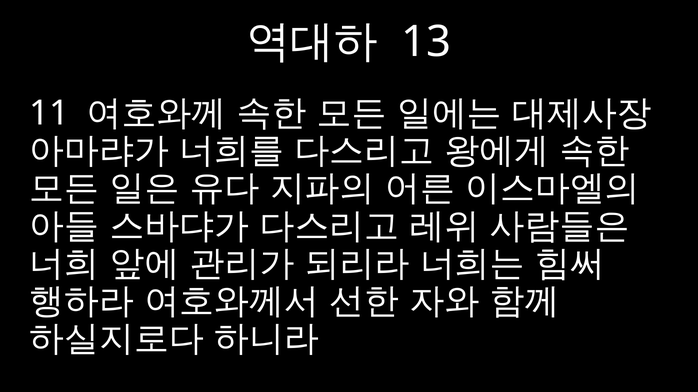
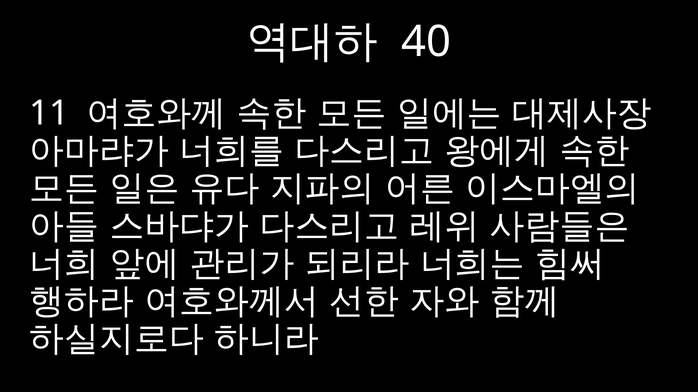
13: 13 -> 40 (426, 42)
